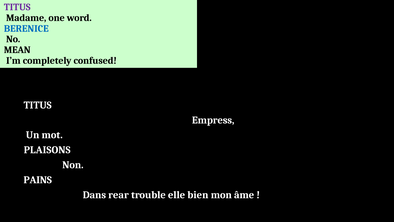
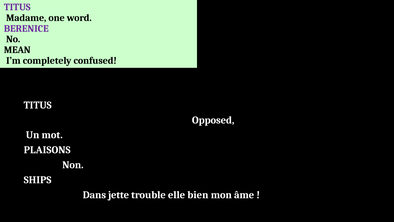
BERENICE colour: blue -> purple (26, 29)
Empress: Empress -> Opposed (213, 120)
PAINS: PAINS -> SHIPS (38, 180)
rear: rear -> jette (119, 195)
